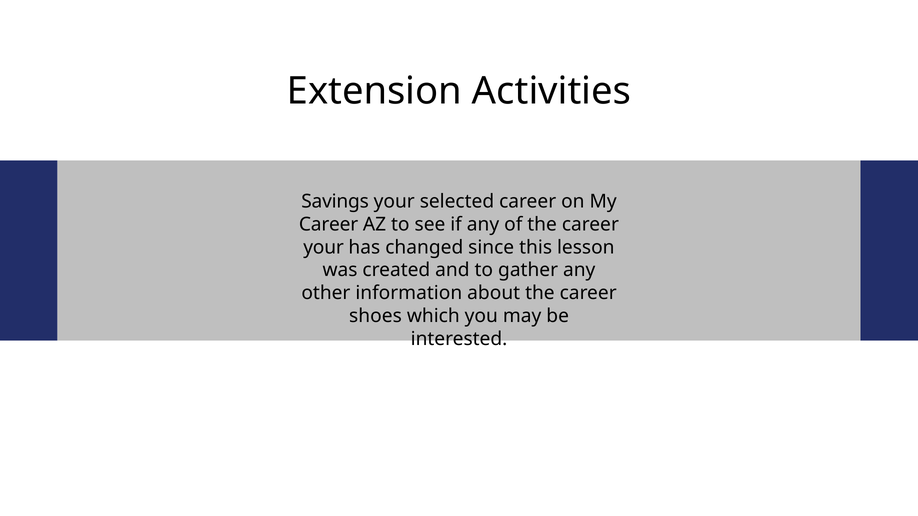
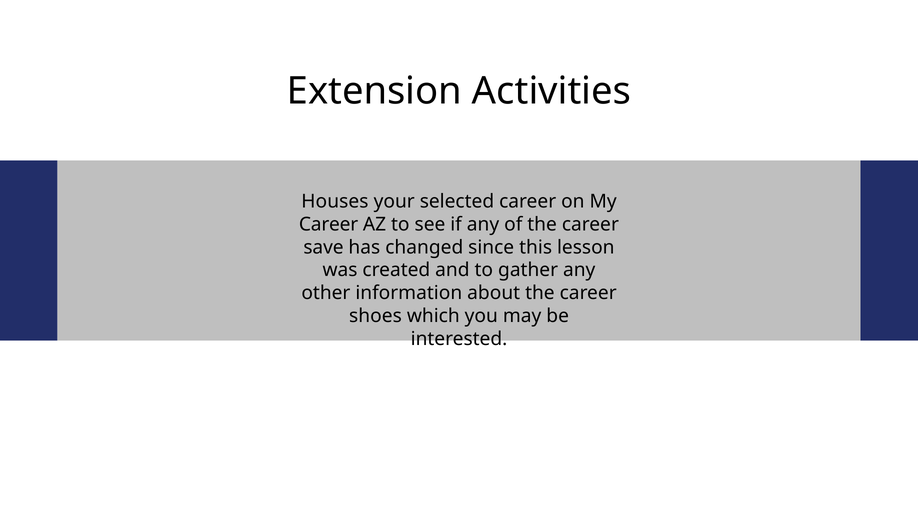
Savings: Savings -> Houses (335, 201)
your: your -> save (323, 247)
